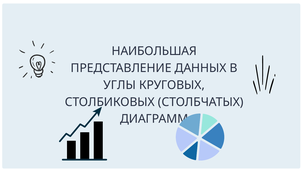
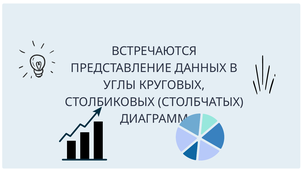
НАИБОЛЬШАЯ: НАИБОЛЬШАЯ -> ВСТРЕЧАЮТСЯ (154, 51)
